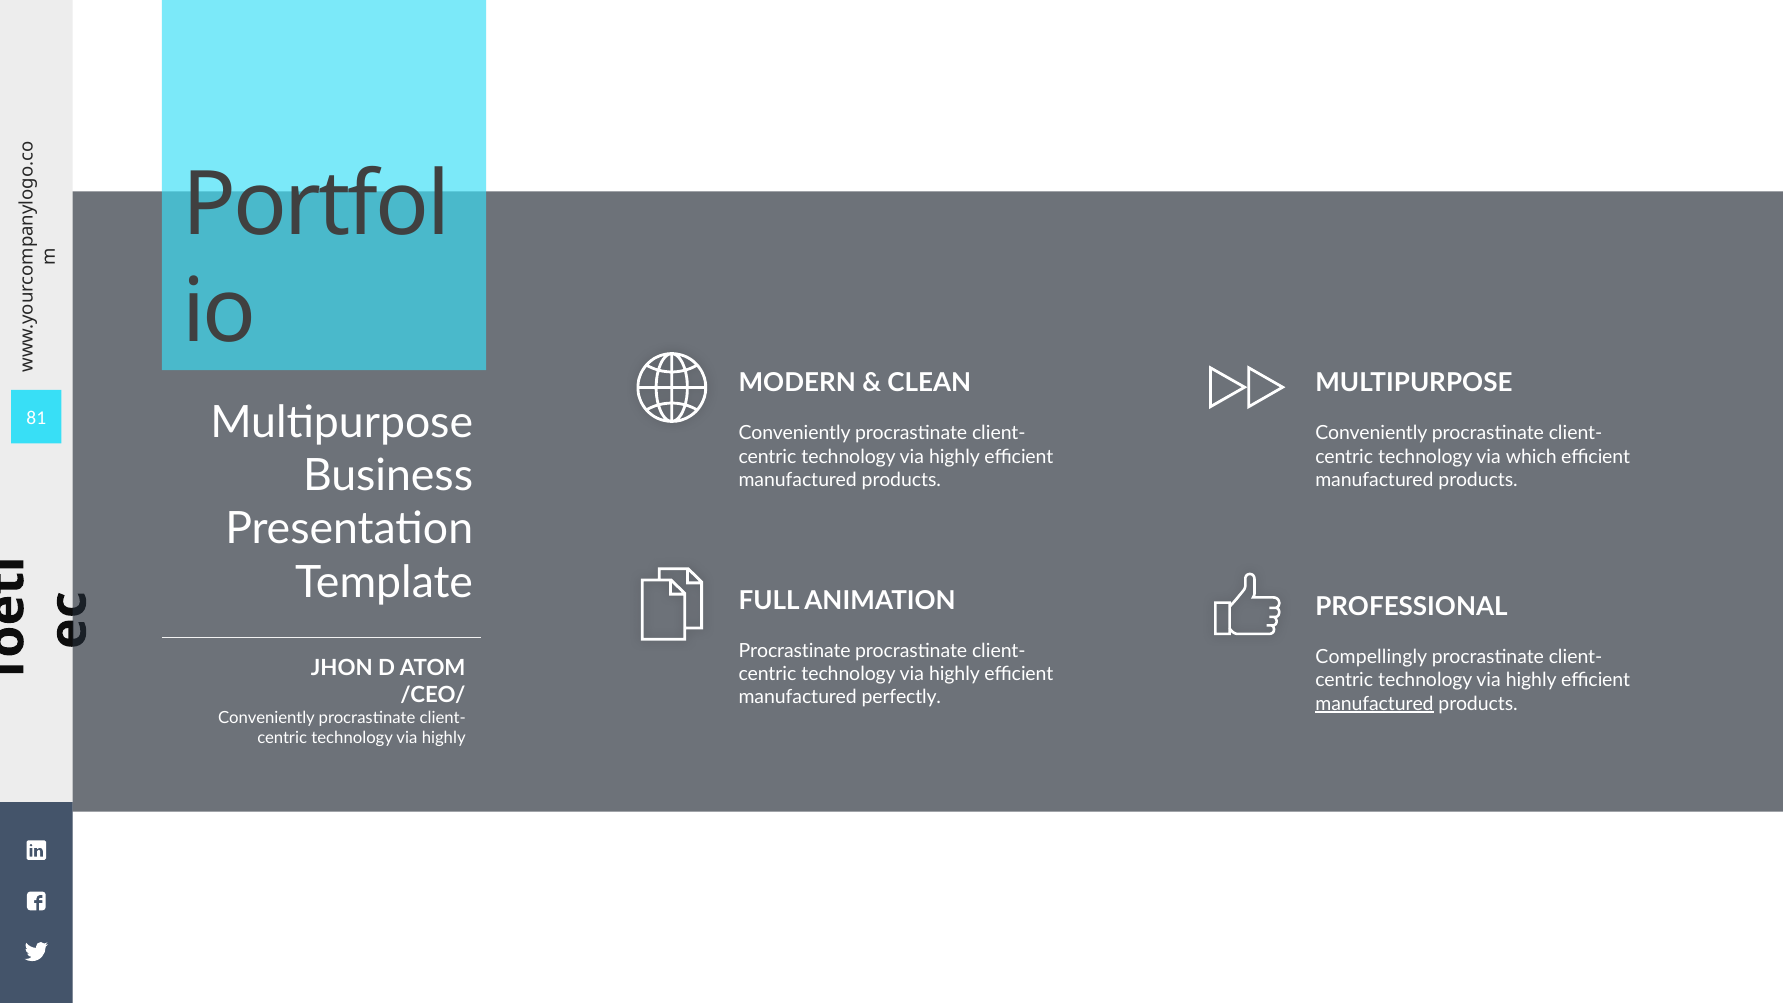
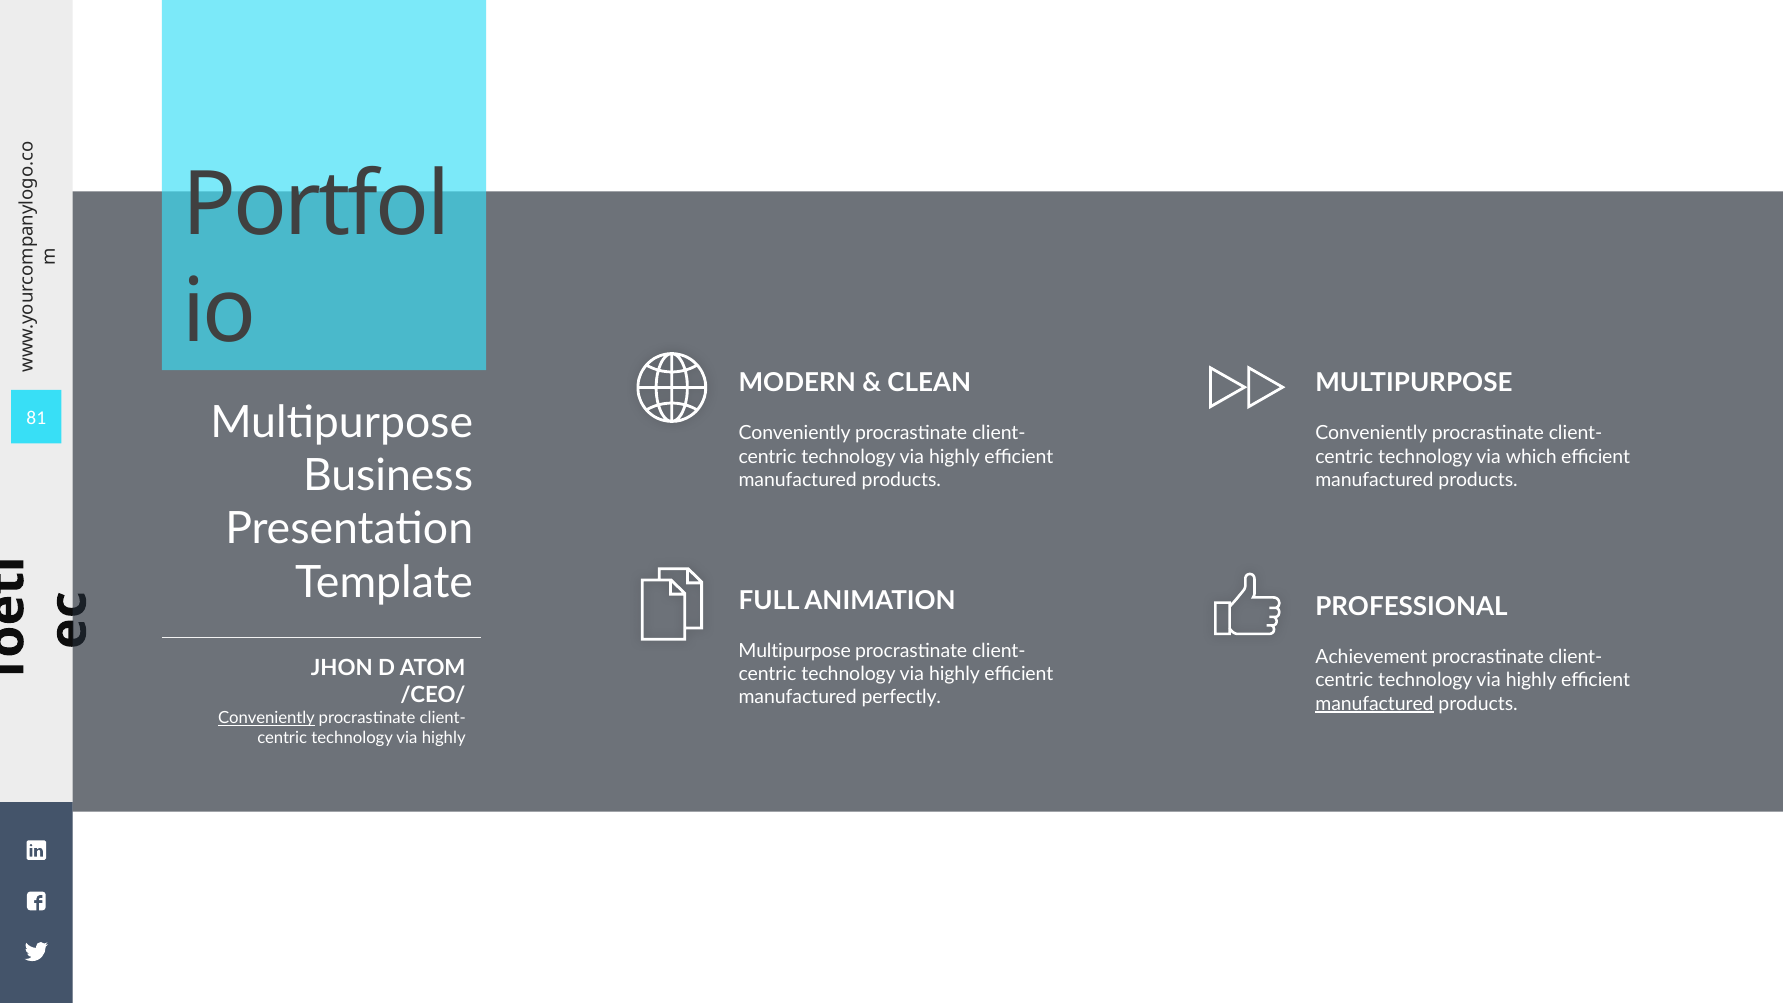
Procrastinate: Procrastinate -> Multipurpose (795, 651)
Compellingly: Compellingly -> Achievement (1371, 657)
Conveniently underline: none -> present (266, 718)
